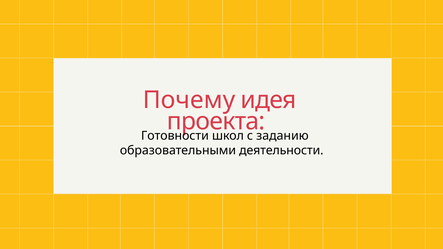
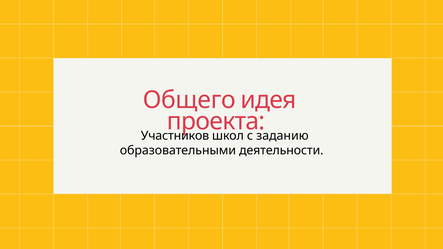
Почему: Почему -> Общего (189, 100)
Готовности: Готовности -> Участников (175, 136)
